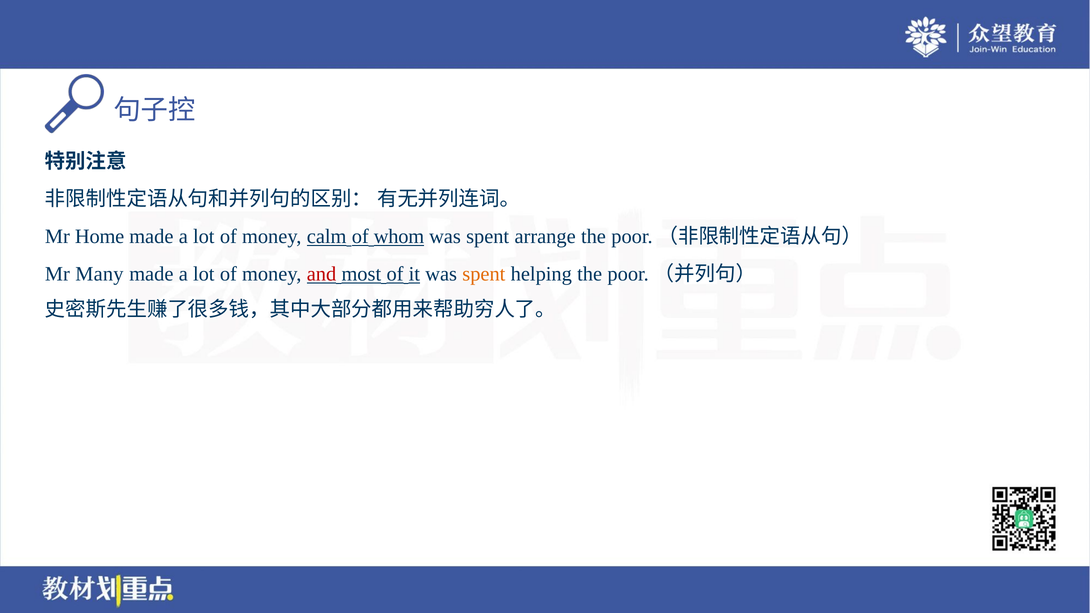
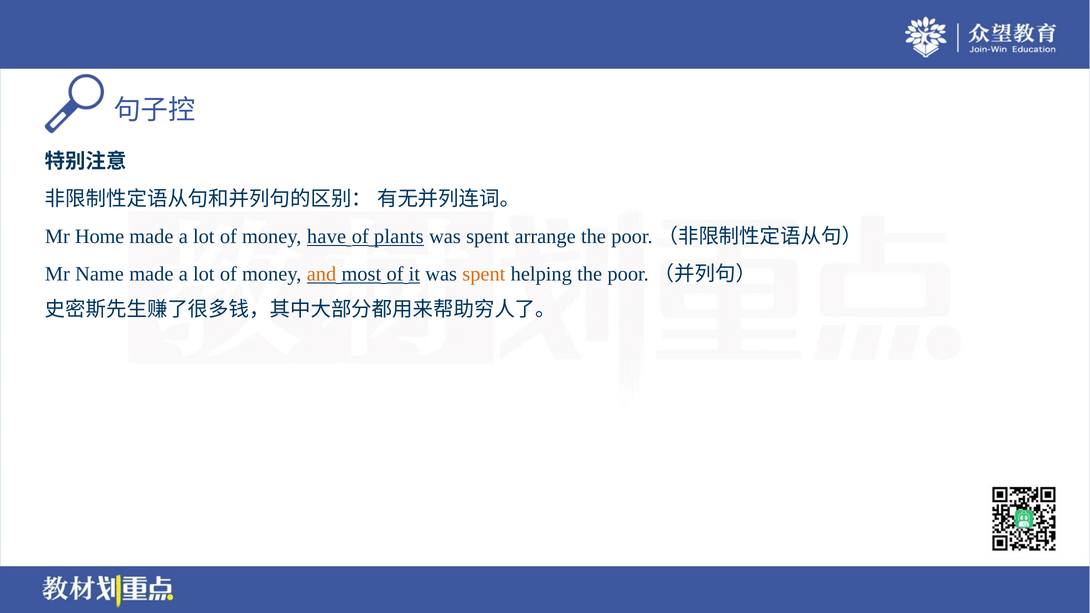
calm: calm -> have (327, 237)
whom: whom -> plants (399, 237)
Many: Many -> Name (100, 274)
and colour: red -> orange (322, 274)
